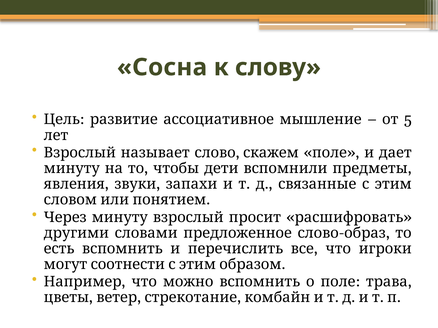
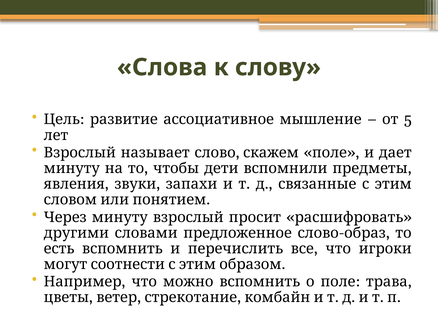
Сосна: Сосна -> Слова (162, 67)
